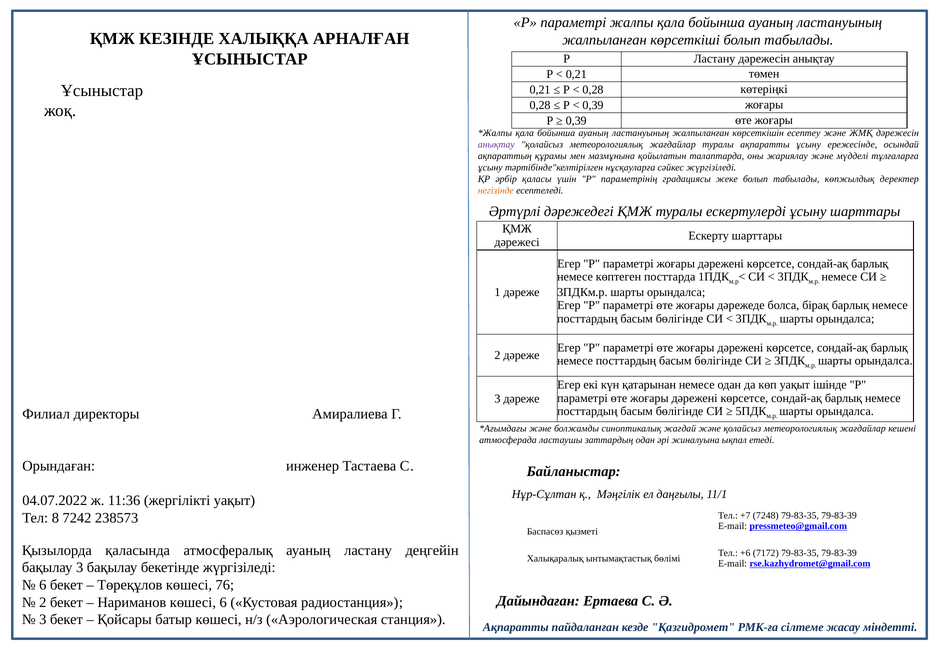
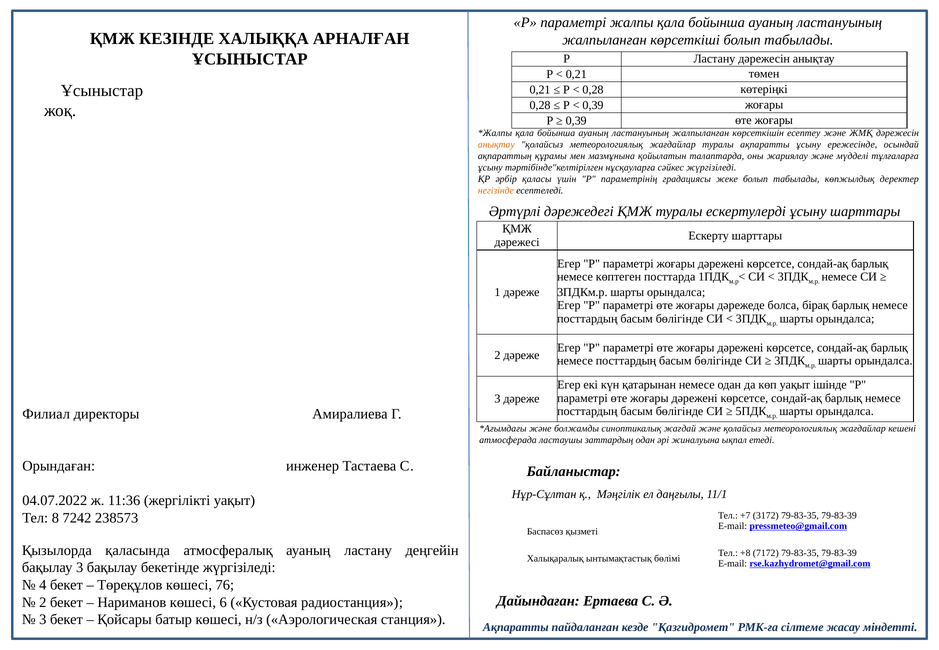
анықтау colour: purple -> orange (496, 145)
7248: 7248 -> 3172 (766, 516)
+6: +6 -> +8 (745, 553)
6: 6 -> 4 (43, 585)
